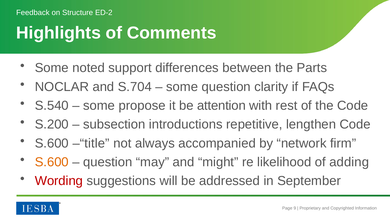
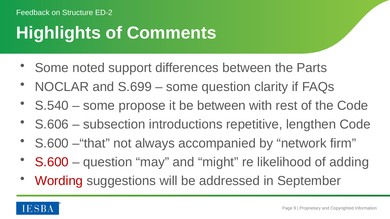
S.704: S.704 -> S.699 (135, 87)
be attention: attention -> between (221, 106)
S.200: S.200 -> S.606 (52, 125)
–“title: –“title -> –“that (91, 143)
S.600 colour: orange -> red (52, 162)
